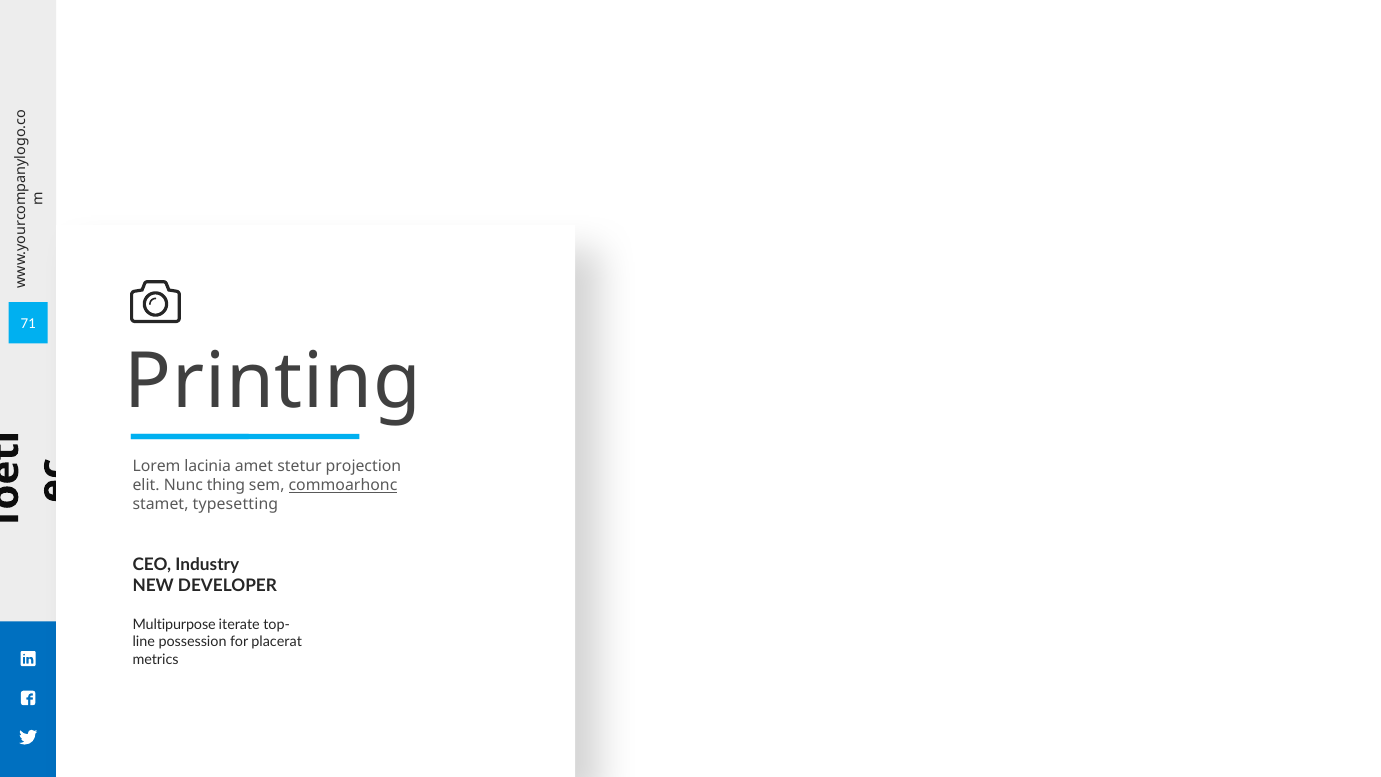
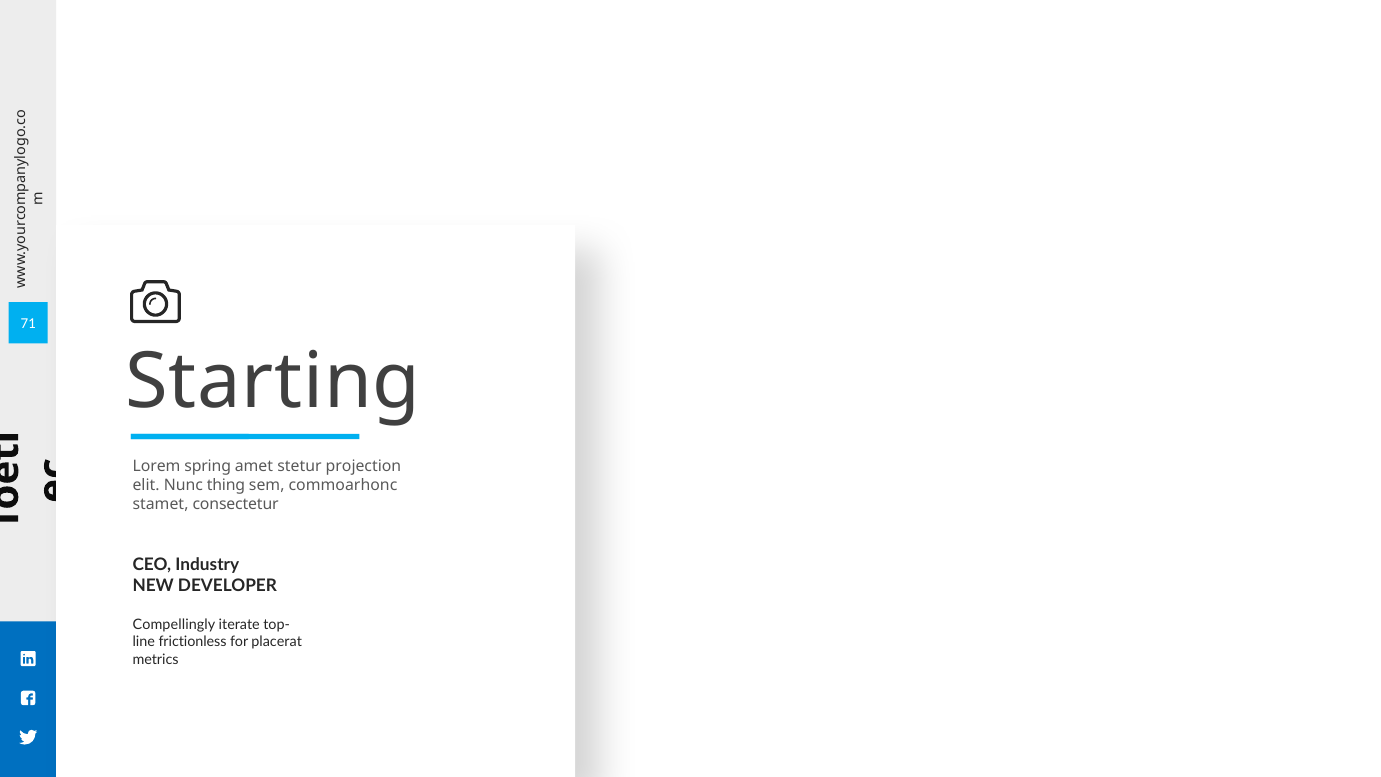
Printing: Printing -> Starting (273, 382)
lacinia: lacinia -> spring (208, 466)
commoarhonc underline: present -> none (343, 485)
typesetting: typesetting -> consectetur (236, 504)
Multipurpose: Multipurpose -> Compellingly (174, 625)
possession: possession -> frictionless (193, 642)
